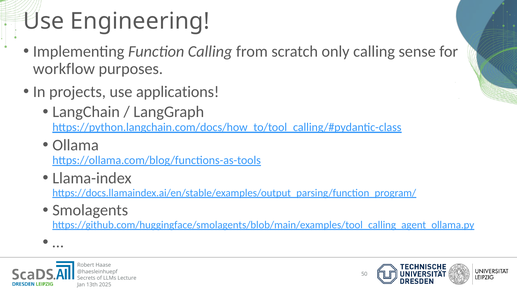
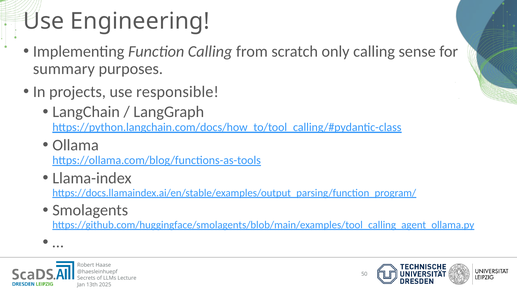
workflow: workflow -> summary (64, 69)
applications: applications -> responsible (177, 92)
